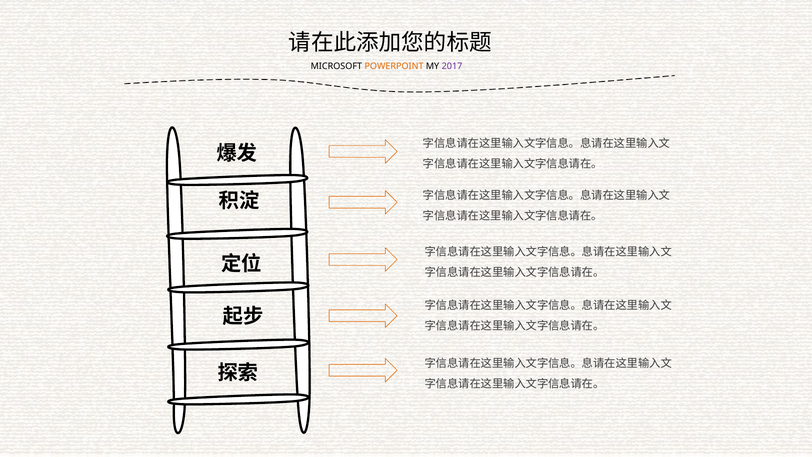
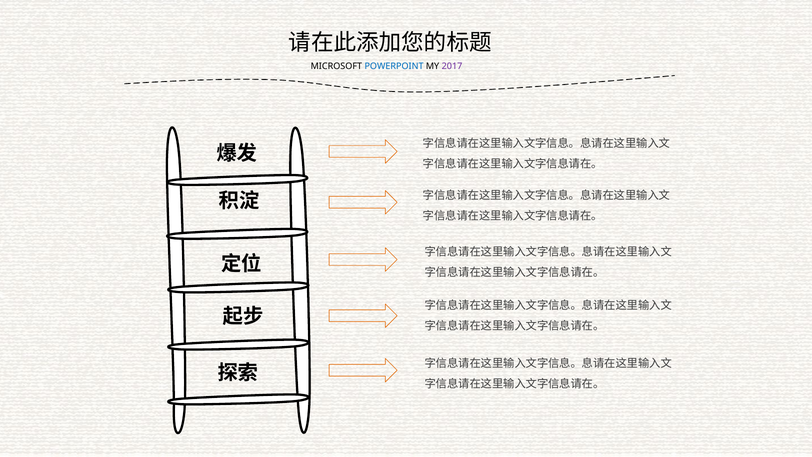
POWERPOINT colour: orange -> blue (394, 66)
